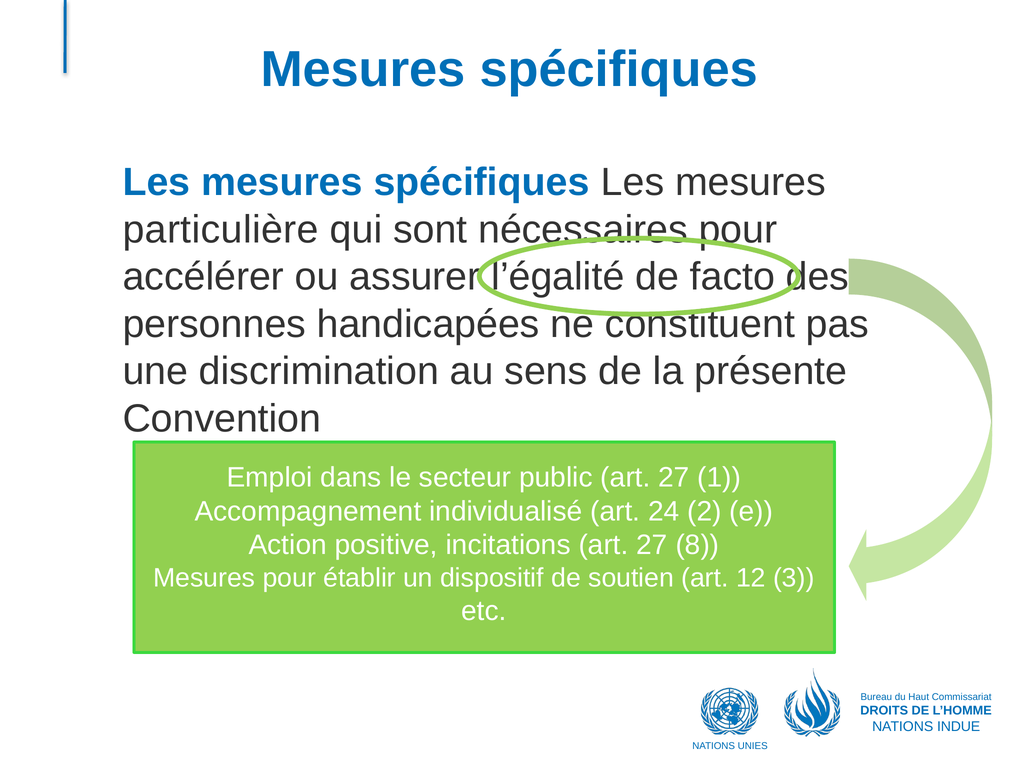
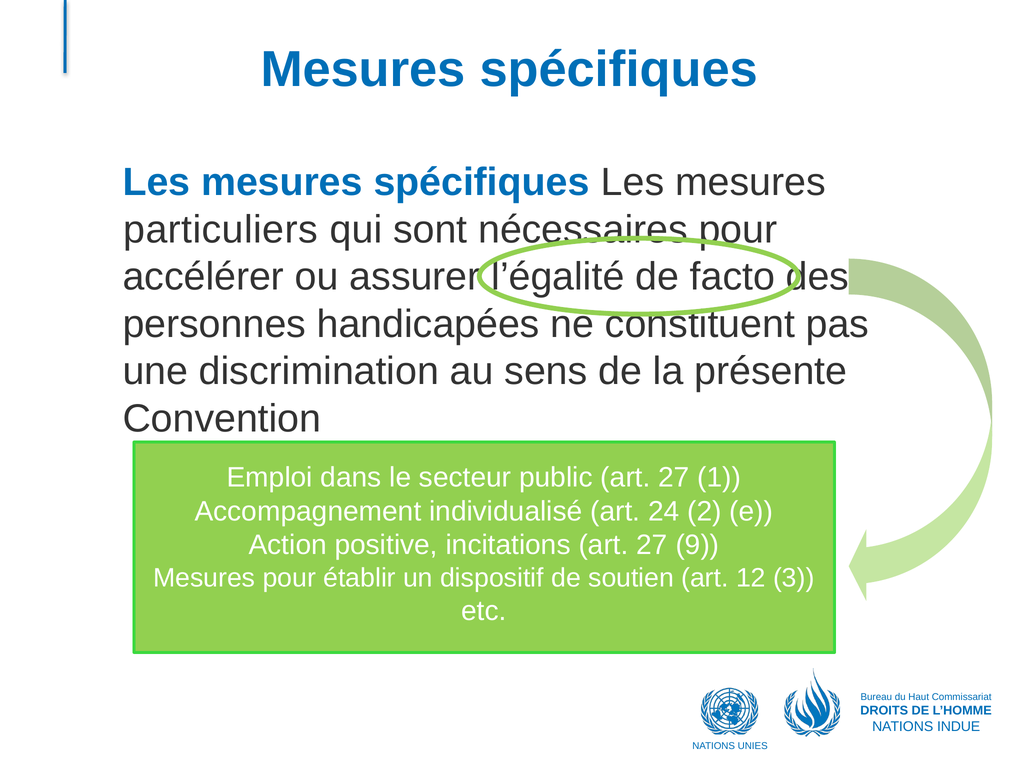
particulière: particulière -> particuliers (221, 230)
8: 8 -> 9 (697, 545)
